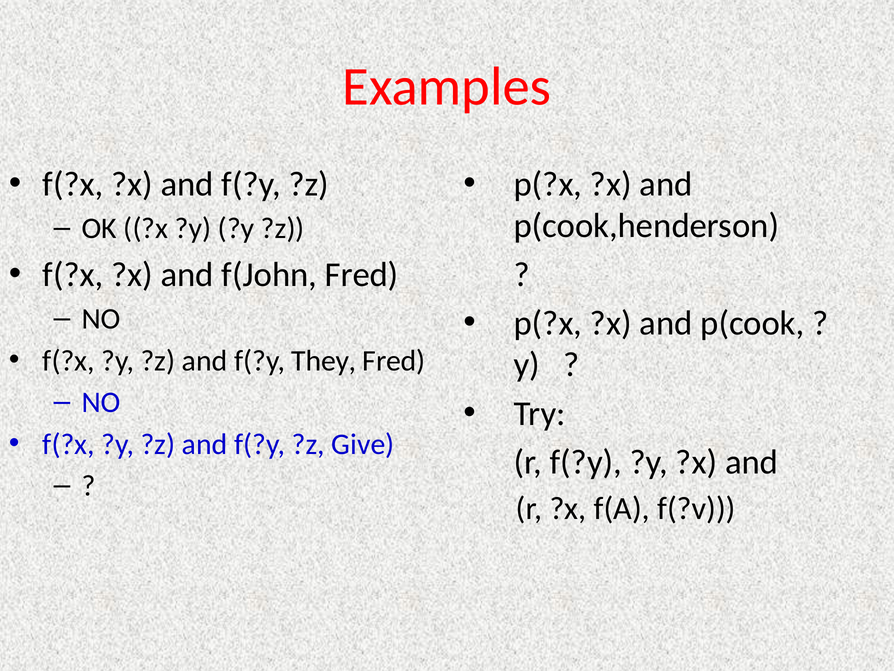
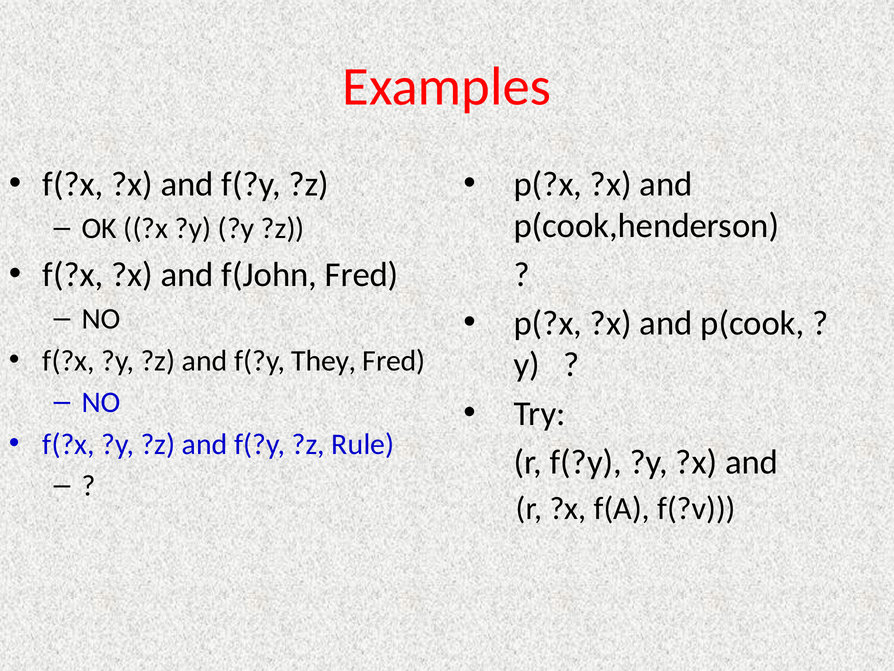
Give: Give -> Rule (363, 444)
